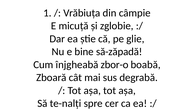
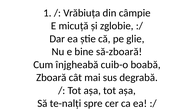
să-zăpadă: să-zăpadă -> să-zboară (119, 52)
zbor-o: zbor-o -> cuib-o (115, 65)
